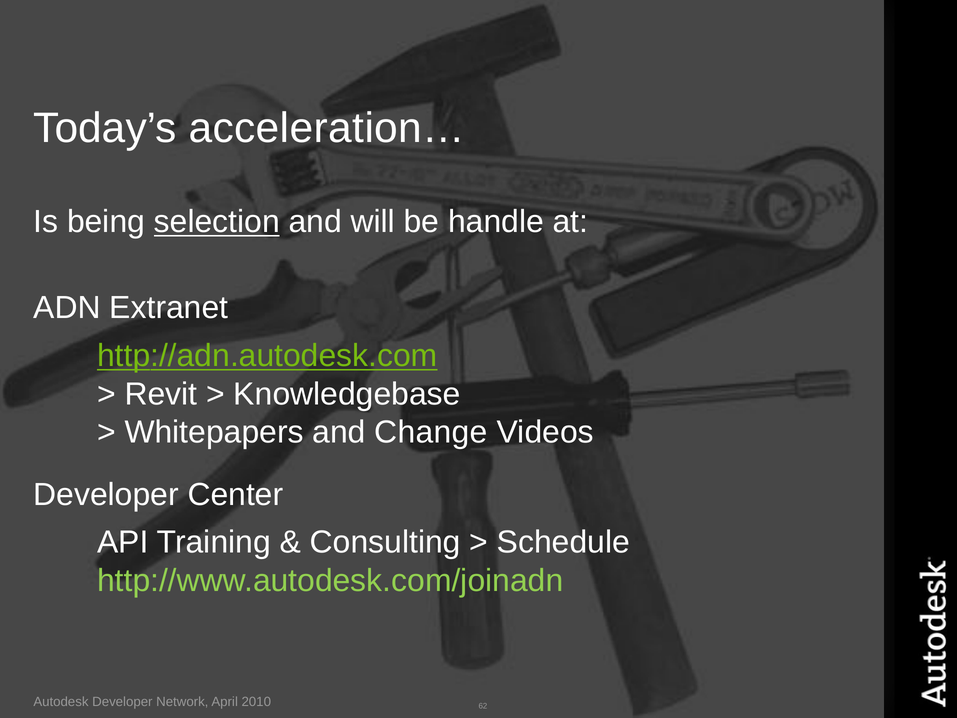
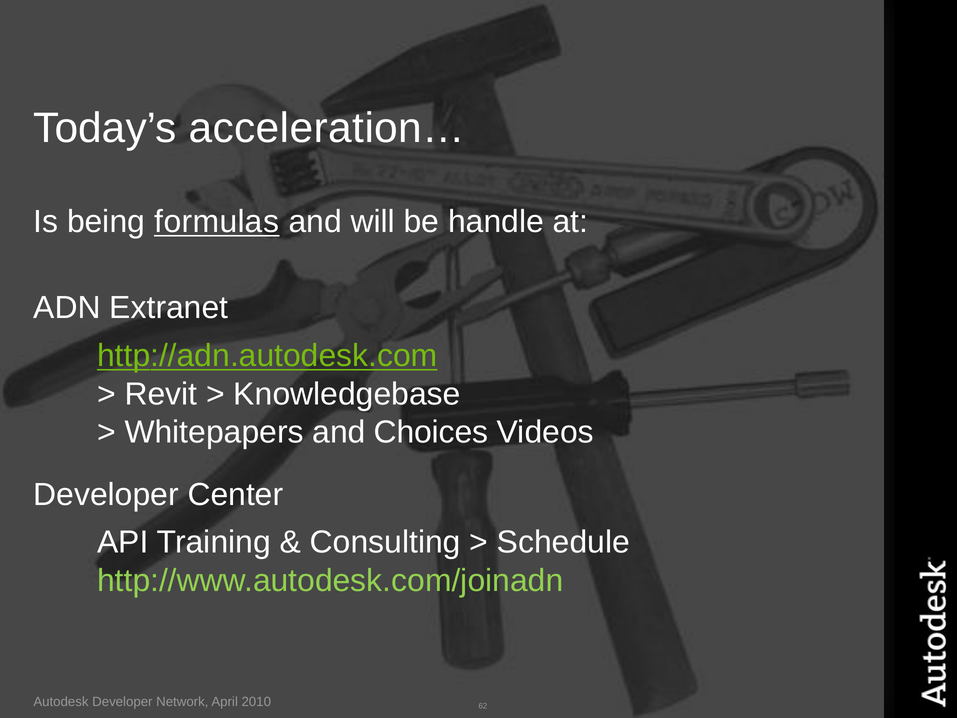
selection: selection -> formulas (217, 222)
Change: Change -> Choices (431, 432)
